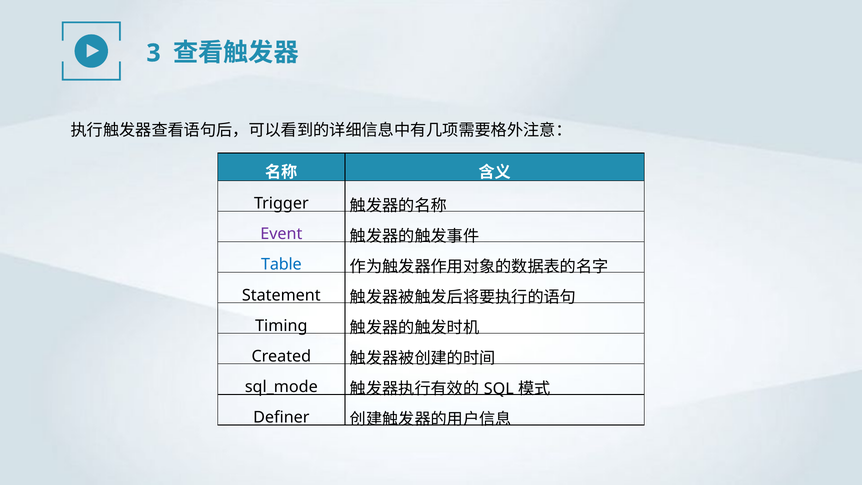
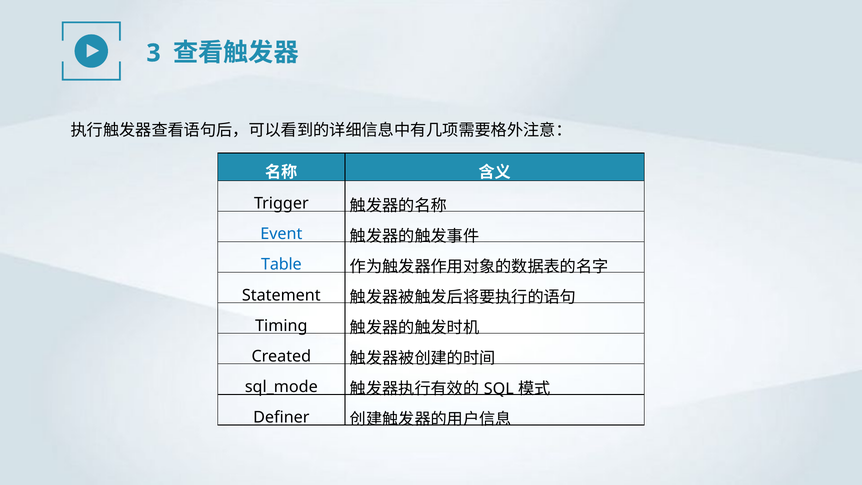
Event colour: purple -> blue (281, 234)
